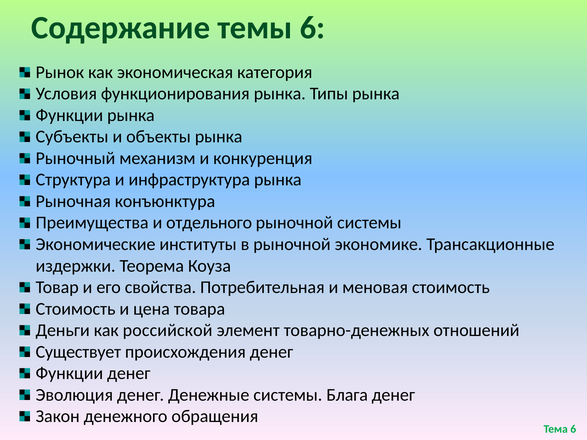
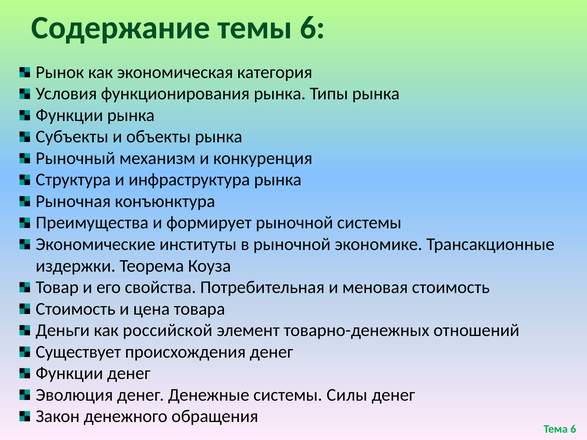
отдельного: отдельного -> формирует (209, 223)
Блага: Блага -> Силы (347, 395)
